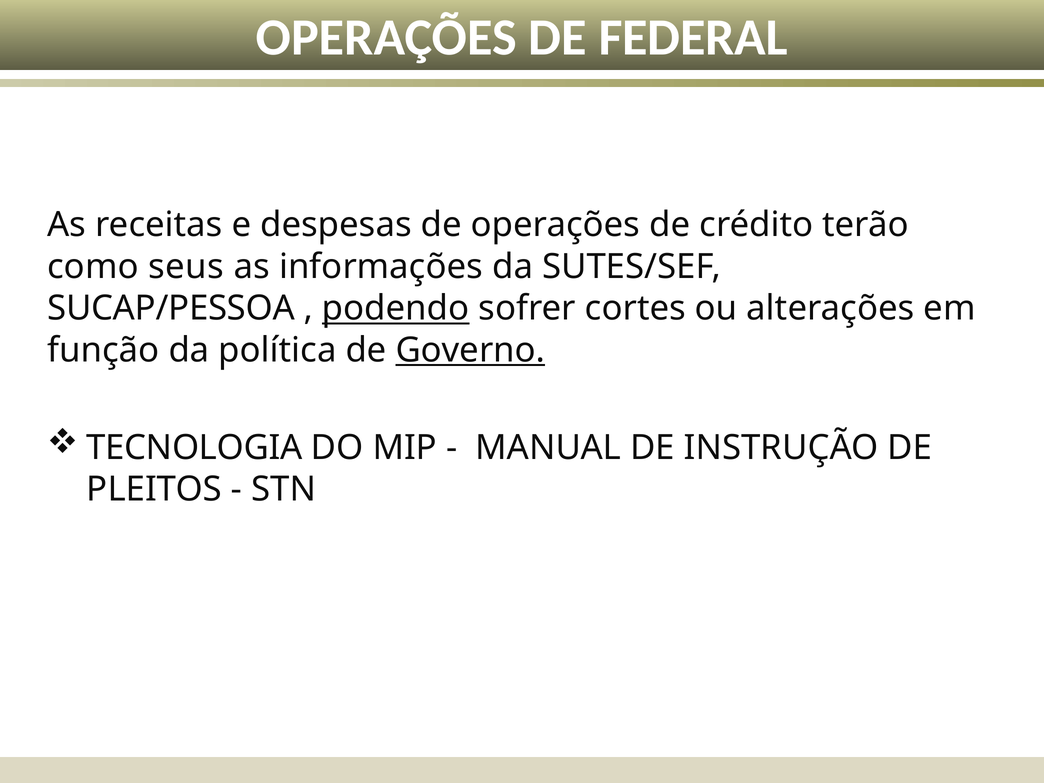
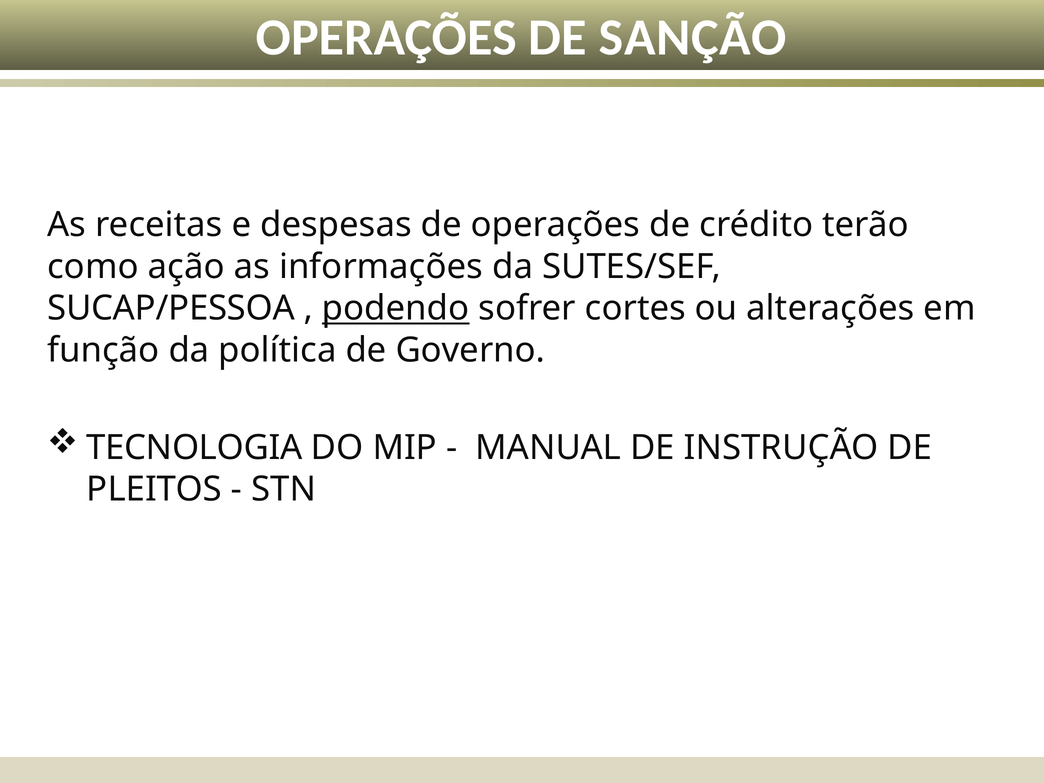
FEDERAL: FEDERAL -> SANÇÃO (693, 37)
seus: seus -> ação (186, 267)
Governo underline: present -> none (470, 350)
